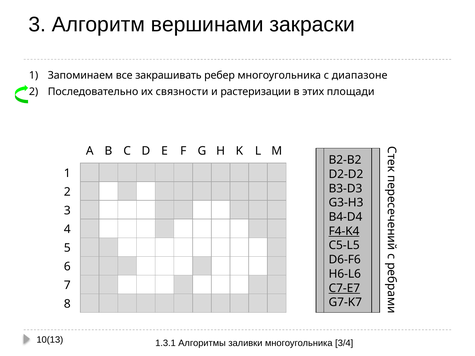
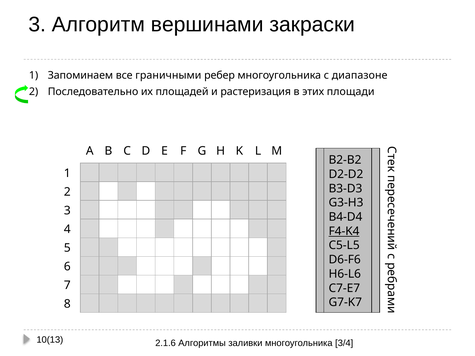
закрашивать: закрашивать -> граничными (168, 75)
связности: связности -> площадей (182, 92)
растеризации: растеризации -> растеризация (256, 92)
C7-E7 underline: present -> none (344, 288)
1.3.1: 1.3.1 -> 2.1.6 (166, 343)
